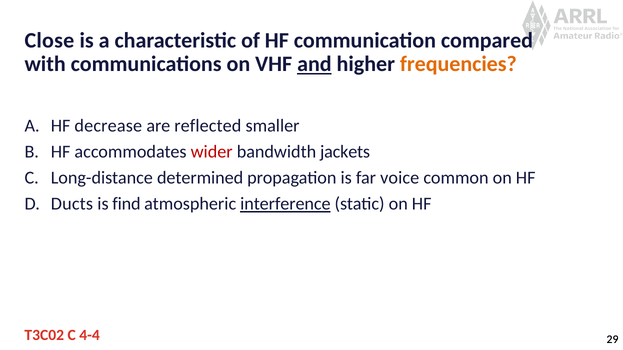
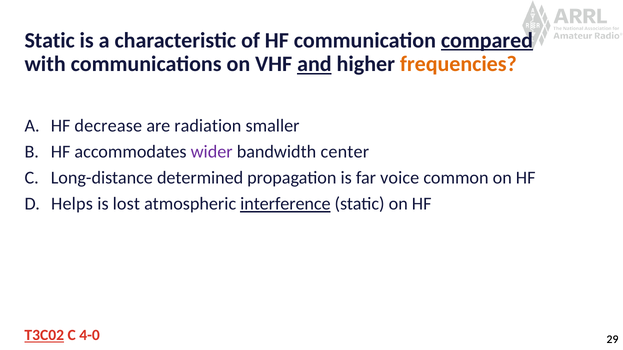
Close: Close -> Static (50, 40)
compared underline: none -> present (487, 40)
reflected: reflected -> radiation (208, 126)
wider colour: red -> purple (212, 152)
jackets: jackets -> center (345, 152)
Ducts: Ducts -> Helps (72, 204)
find: find -> lost (126, 204)
T3C02 underline: none -> present (44, 336)
4-4: 4-4 -> 4-0 (90, 336)
